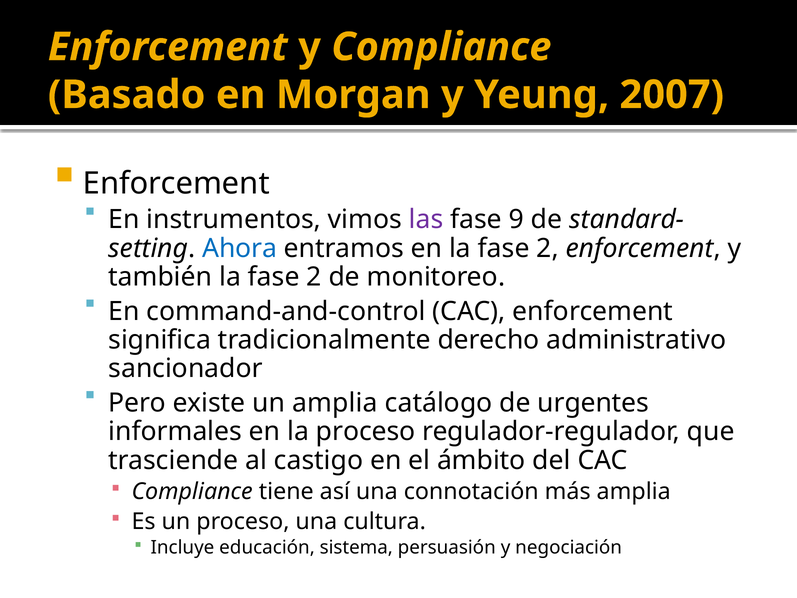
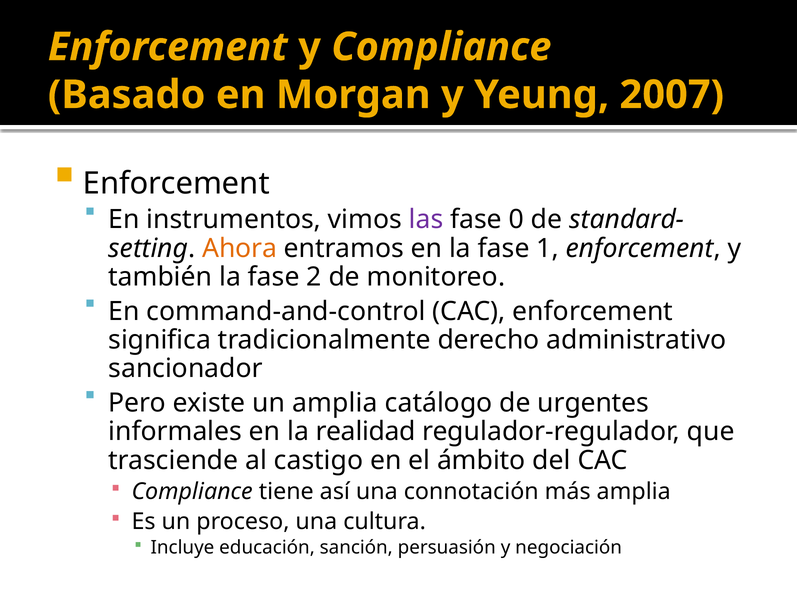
9: 9 -> 0 (516, 220)
Ahora colour: blue -> orange (240, 248)
en la fase 2: 2 -> 1 (548, 248)
la proceso: proceso -> realidad (366, 431)
sistema: sistema -> sanción (356, 547)
